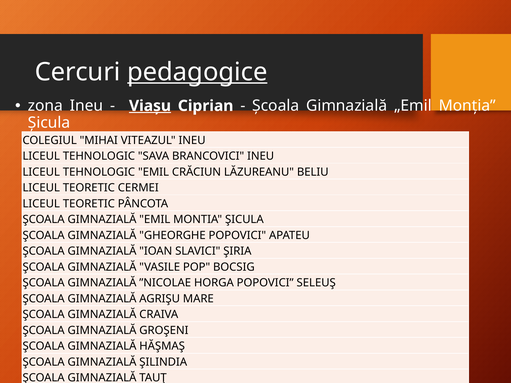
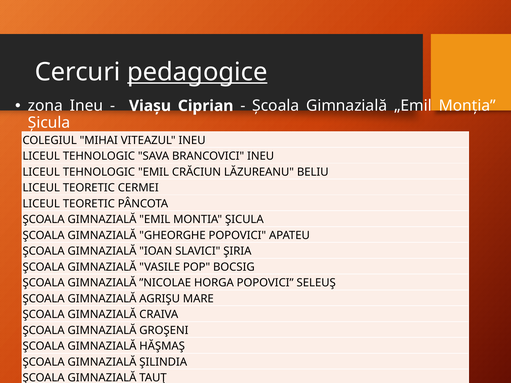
Viașu underline: present -> none (150, 106)
